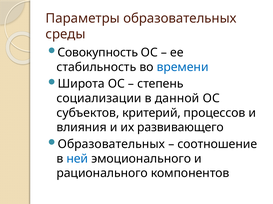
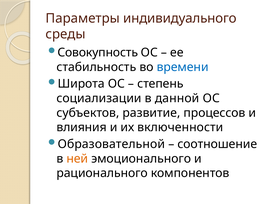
Параметры образовательных: образовательных -> индивидуального (180, 18)
критерий: критерий -> развитие (151, 113)
развивающего: развивающего -> включенности (180, 128)
Образовательных: Образовательных -> Образовательной (111, 145)
ней colour: blue -> orange (77, 159)
